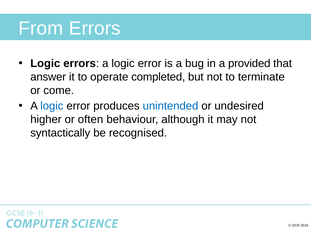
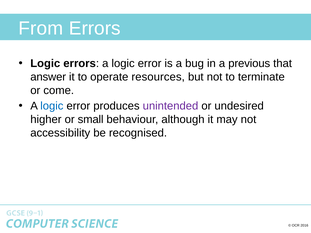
provided: provided -> previous (249, 64)
completed: completed -> resources (158, 77)
unintended colour: blue -> purple (170, 106)
often: often -> small (91, 120)
syntactically: syntactically -> accessibility (60, 133)
